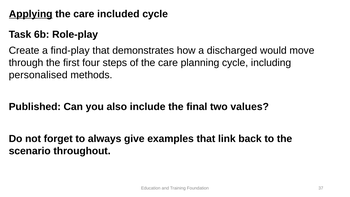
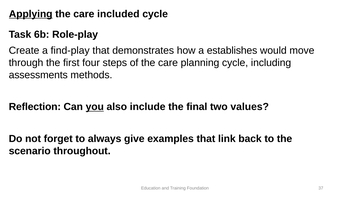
discharged: discharged -> establishes (232, 50)
personalised: personalised -> assessments (38, 75)
Published: Published -> Reflection (35, 107)
you underline: none -> present (95, 107)
